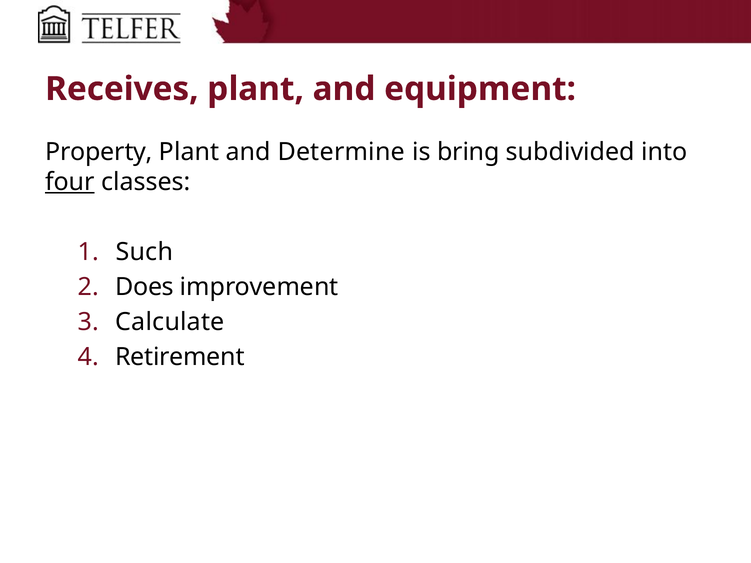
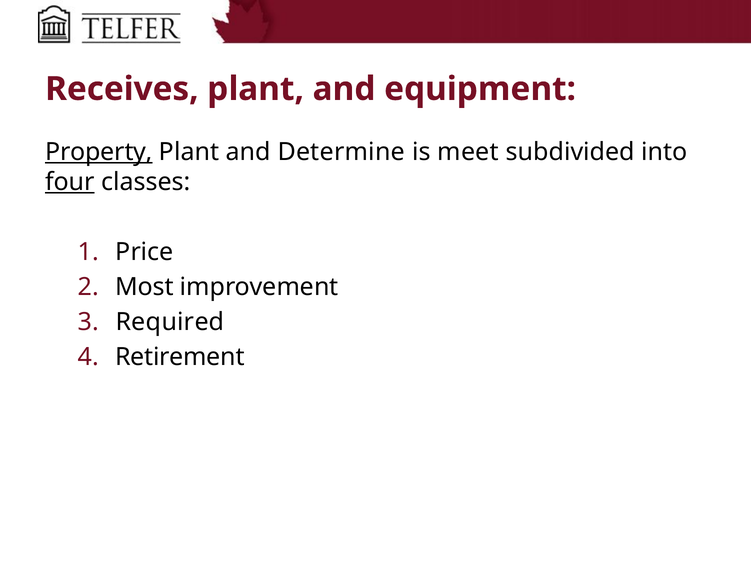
Property underline: none -> present (99, 152)
bring: bring -> meet (468, 152)
Such: Such -> Price (144, 252)
Does: Does -> Most (145, 287)
Calculate: Calculate -> Required (170, 322)
